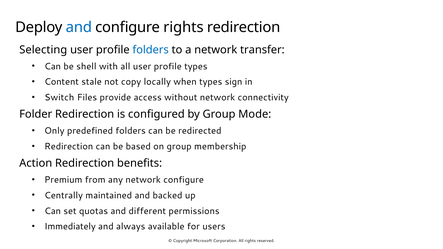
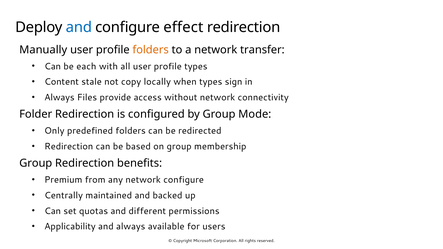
configure rights: rights -> effect (183, 27)
Selecting: Selecting -> Manually (43, 50)
folders colour: blue -> orange (151, 50)
shell: shell -> each (86, 66)
Switch: Switch -> Always (59, 98)
Action: Action -> Group (36, 163)
Immediately: Immediately -> Applicability (70, 227)
